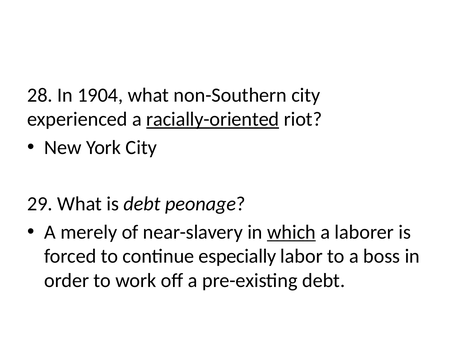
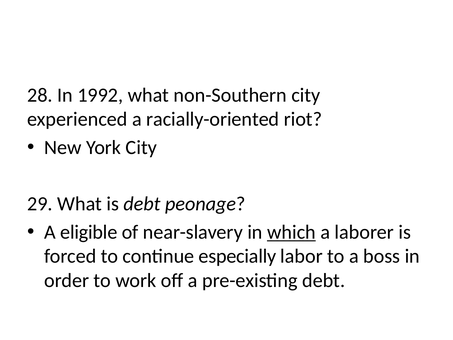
1904: 1904 -> 1992 (100, 95)
racially-oriented underline: present -> none (213, 119)
merely: merely -> eligible (89, 232)
